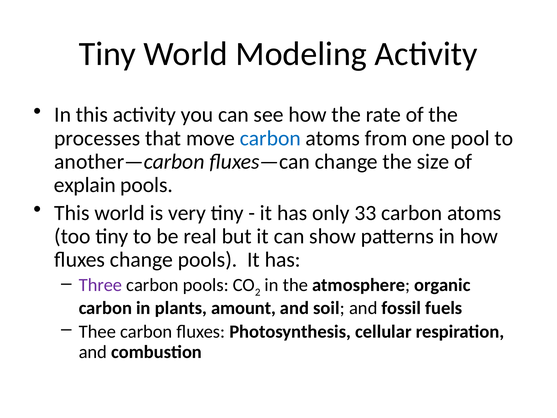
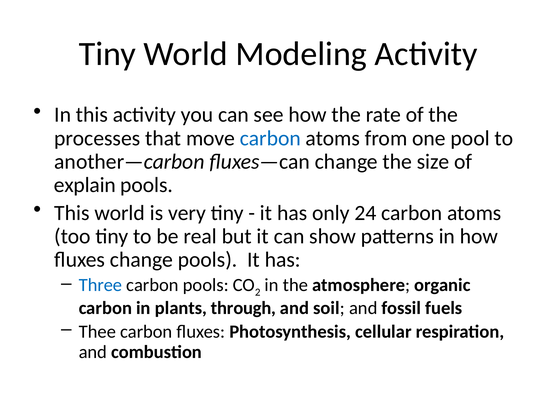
33: 33 -> 24 (365, 213)
Three colour: purple -> blue (100, 285)
amount: amount -> through (244, 308)
